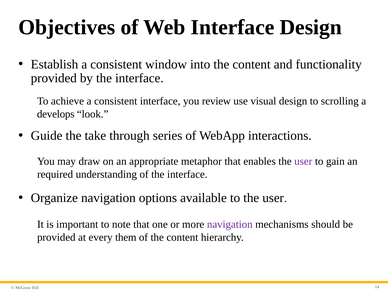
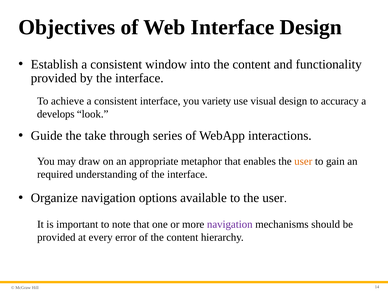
review: review -> variety (216, 101)
scrolling: scrolling -> accuracy (340, 101)
user colour: purple -> orange (303, 161)
them: them -> error (126, 237)
